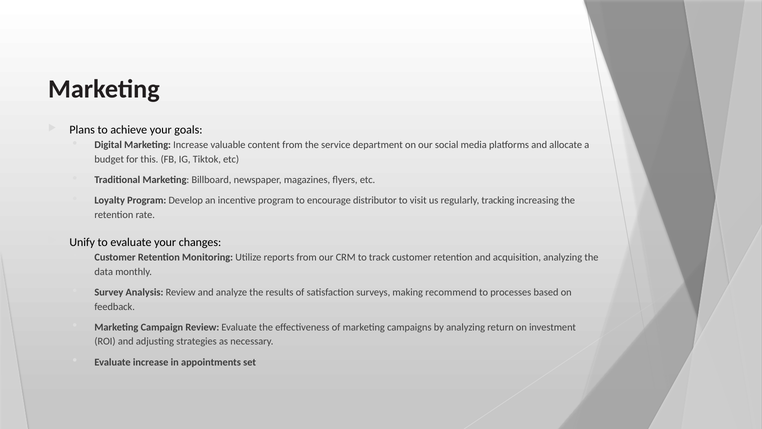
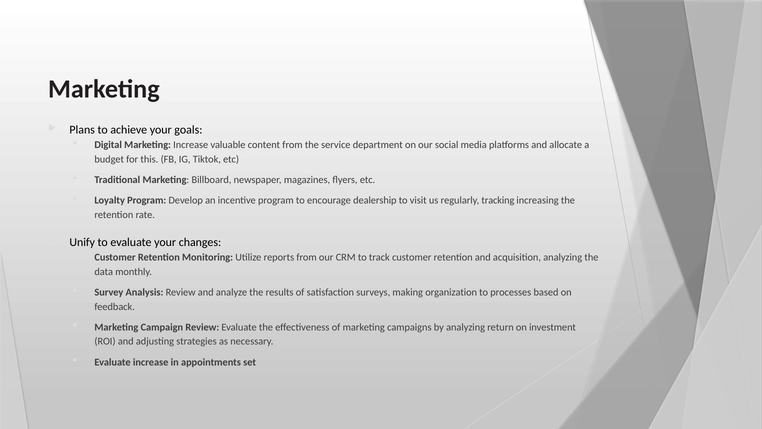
distributor: distributor -> dealership (375, 200)
recommend: recommend -> organization (451, 292)
